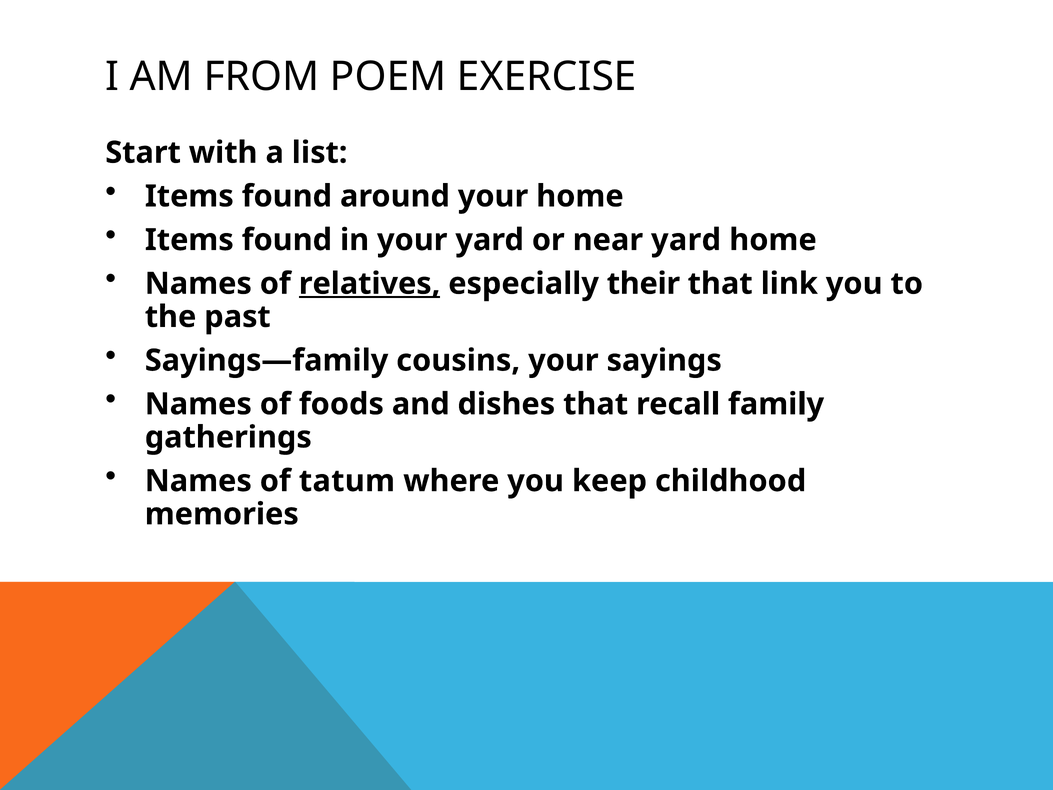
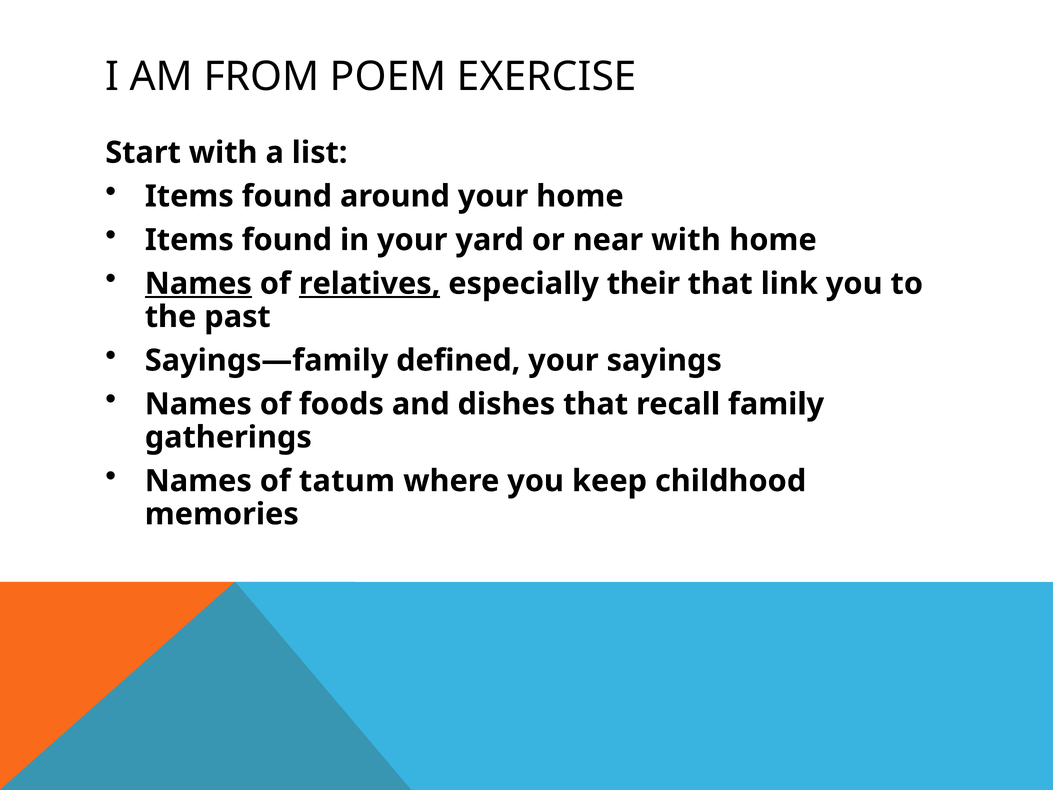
near yard: yard -> with (686, 240)
Names underline: none -> present (198, 284)
cousins: cousins -> defined (458, 360)
